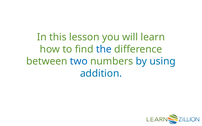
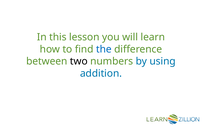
two colour: blue -> black (79, 61)
